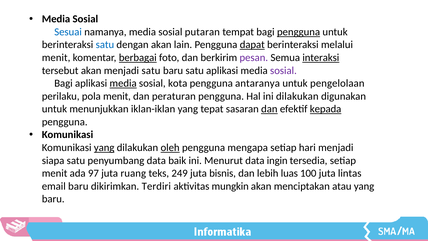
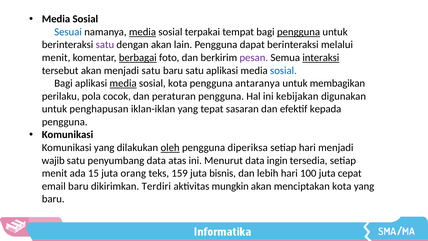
media underline: none -> present (142, 32)
putaran: putaran -> terpakai (202, 32)
satu colour: blue -> purple (105, 45)
dapat underline: present -> none (252, 45)
sosial colour: purple -> blue (283, 70)
pengelolaan: pengelolaan -> membagikan (337, 83)
pola menit: menit -> cocok (117, 96)
ini dilakukan: dilakukan -> kebijakan (297, 96)
menunjukkan: menunjukkan -> penghapusan (99, 109)
dan underline: present -> none (269, 109)
kepada underline: present -> none (326, 109)
yang underline: present -> none (104, 147)
mengapa: mengapa -> diperiksa (248, 147)
siapa: siapa -> wajib (53, 160)
baik: baik -> atas (177, 160)
97: 97 -> 15 (93, 173)
ruang: ruang -> orang (133, 173)
249: 249 -> 159 (180, 173)
lebih luas: luas -> hari (289, 173)
lintas: lintas -> cepat (350, 173)
menciptakan atau: atau -> kota (342, 186)
